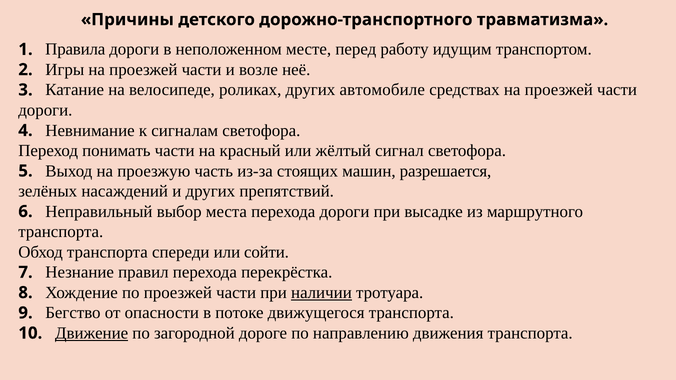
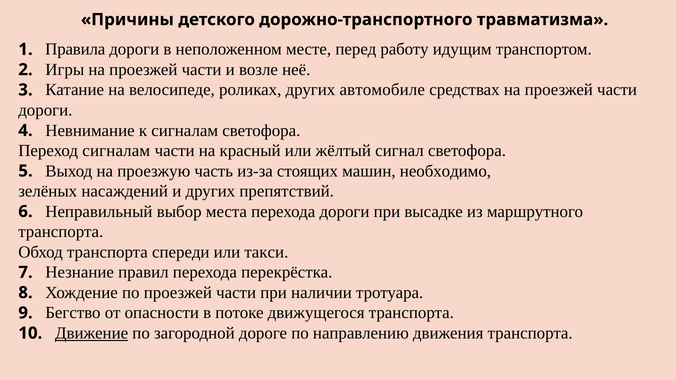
Переход понимать: понимать -> сигналам (116, 151)
разрешается: разрешается -> необходимо (445, 171)
сойти: сойти -> такси (266, 252)
наличии underline: present -> none (321, 293)
